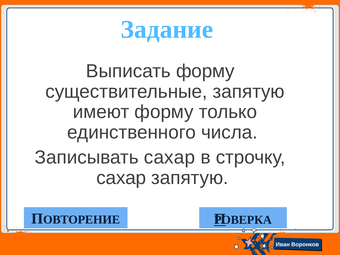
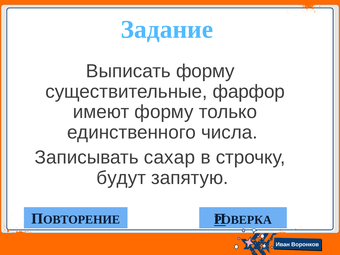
существительные запятую: запятую -> фарфор (249, 92)
сахар: сахар -> будут (121, 178)
